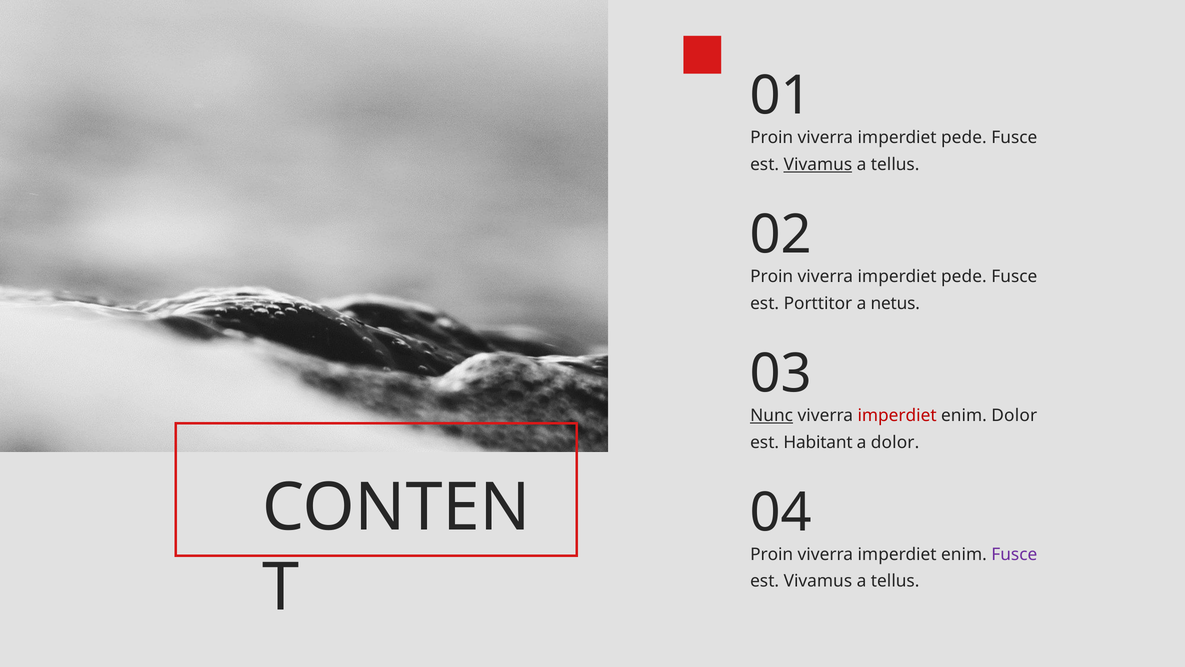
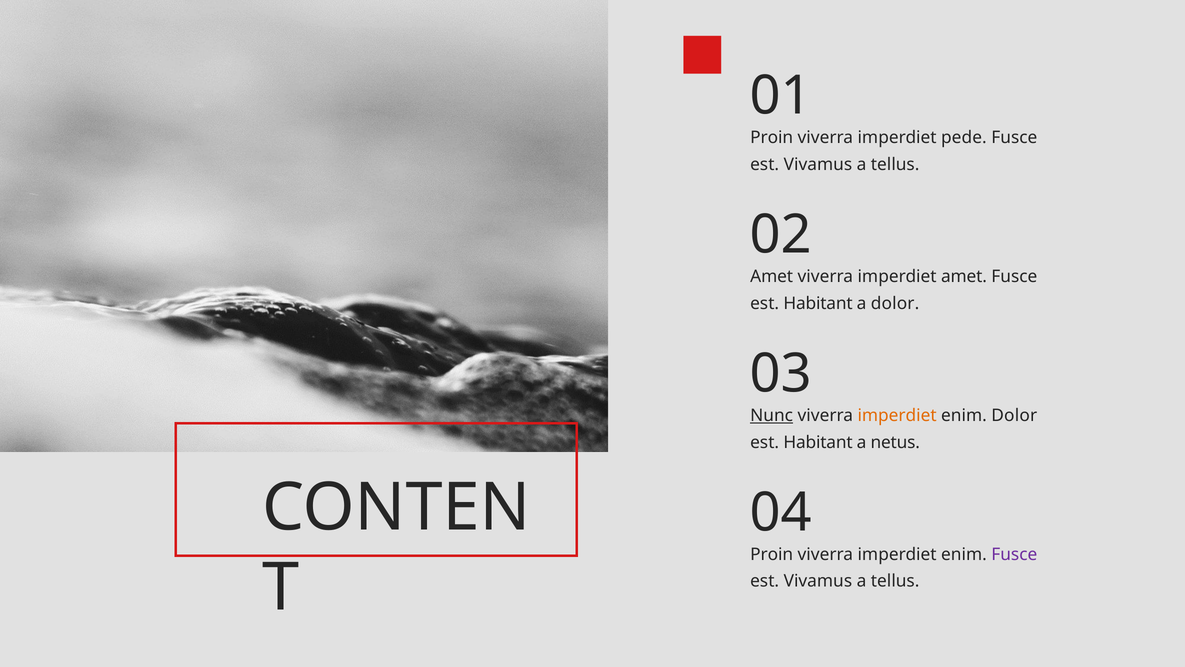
Vivamus underline: present -> none (818, 164)
Proin: Proin -> Amet (772, 276)
pede: pede -> amet (964, 276)
Porttitor: Porttitor -> Habitant (818, 303)
a netus: netus -> dolor (895, 303)
imperdiet colour: red -> orange (897, 415)
a dolor: dolor -> netus (895, 442)
